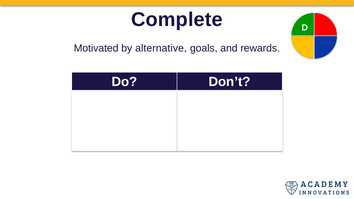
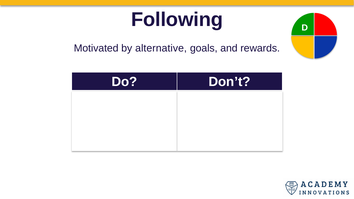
Complete: Complete -> Following (177, 20)
